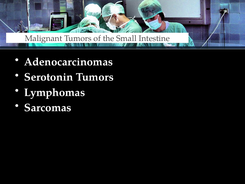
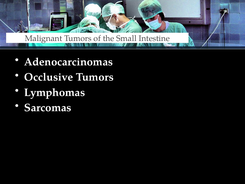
Serotonin: Serotonin -> Occlusive (49, 77)
